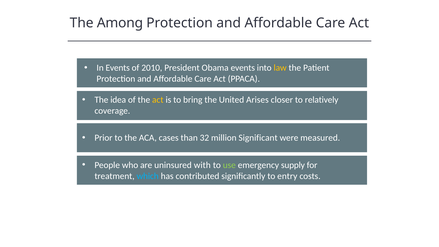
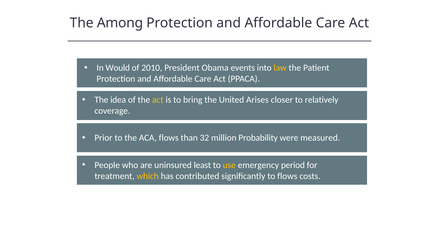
In Events: Events -> Would (118, 68)
ACA cases: cases -> flows (169, 138)
Significant: Significant -> Probability (258, 138)
with: with -> least (202, 165)
use colour: light green -> yellow (229, 165)
supply: supply -> period (293, 165)
which colour: light blue -> yellow (148, 176)
to entry: entry -> flows (287, 176)
